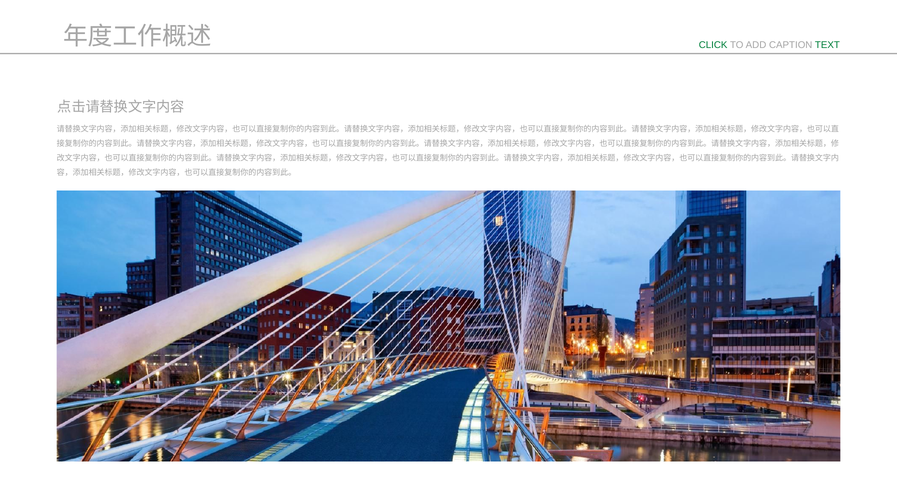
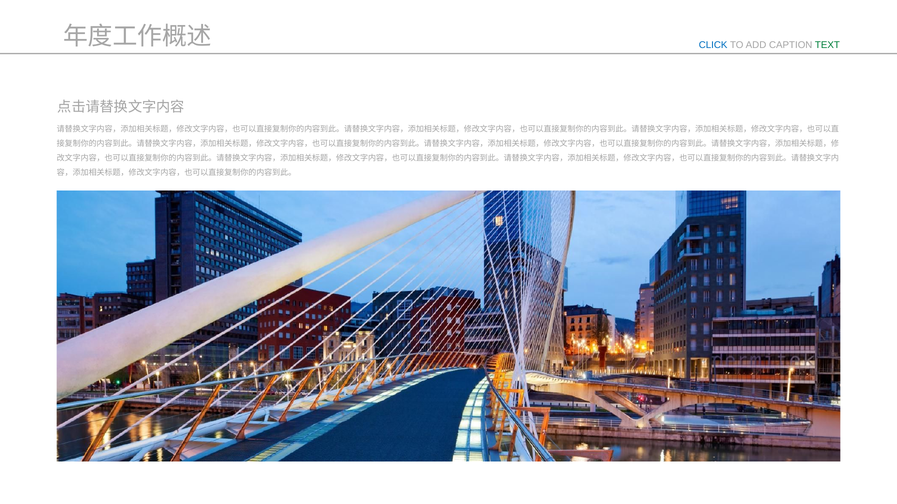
CLICK colour: green -> blue (713, 45)
